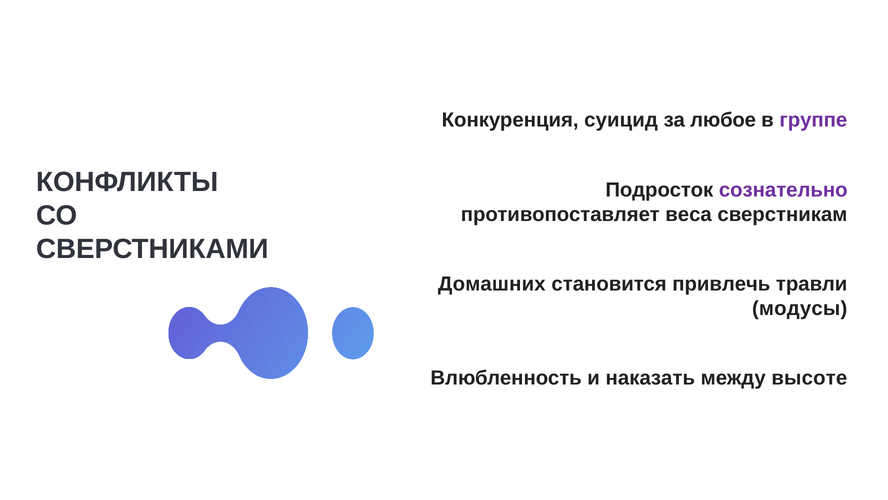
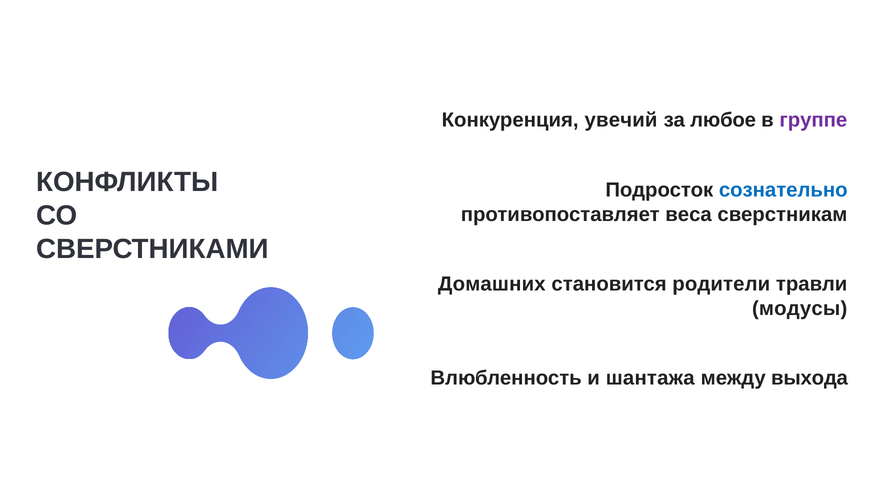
суицид: суицид -> увечий (621, 120)
сознательно colour: purple -> blue (783, 190)
привлечь: привлечь -> родители (721, 284)
наказать: наказать -> шантажа (650, 378)
высоте: высоте -> выхода (810, 378)
